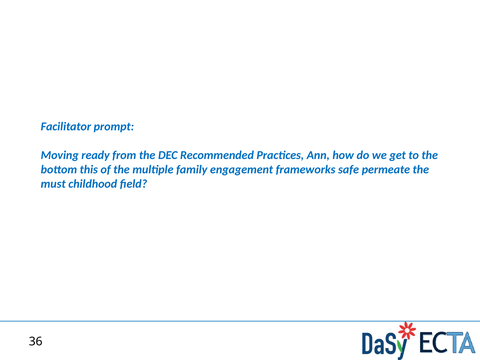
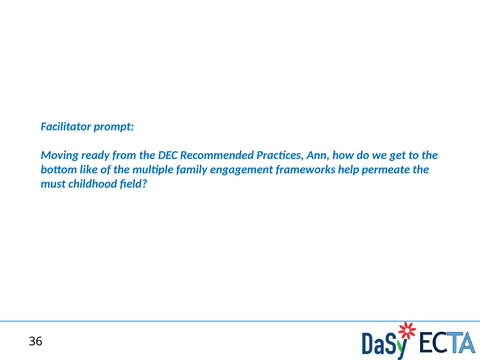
this: this -> like (89, 170)
safe: safe -> help (349, 170)
